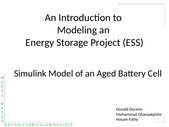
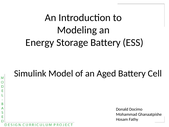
Storage Project: Project -> Battery (106, 42)
